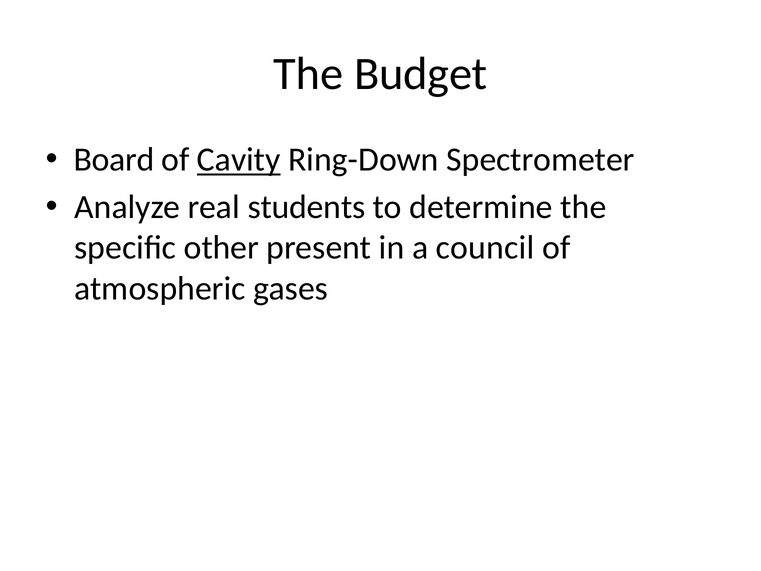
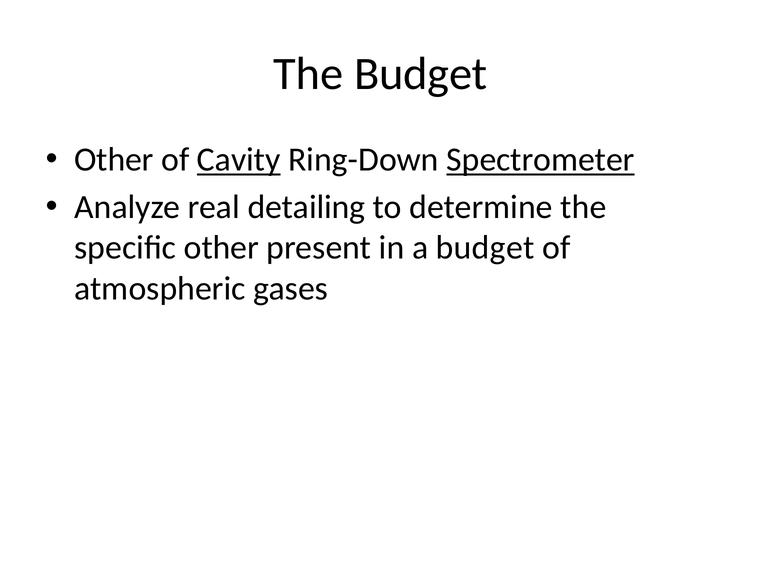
Board: Board -> Other (114, 160)
Spectrometer underline: none -> present (540, 160)
students: students -> detailing (306, 207)
a council: council -> budget (485, 248)
